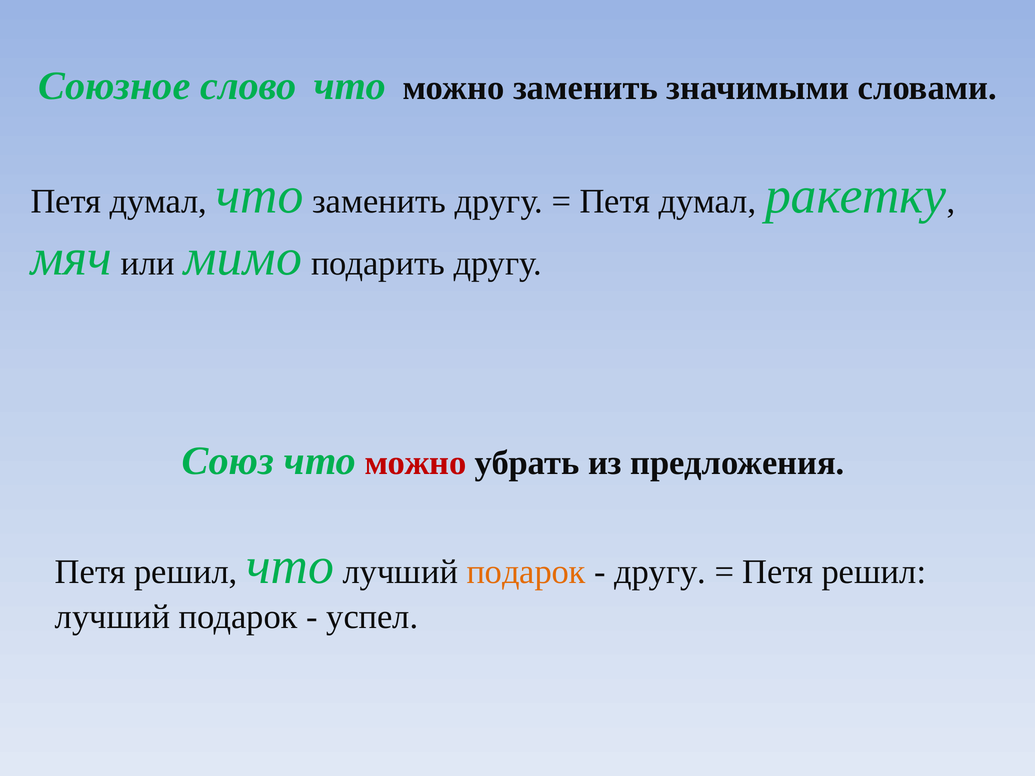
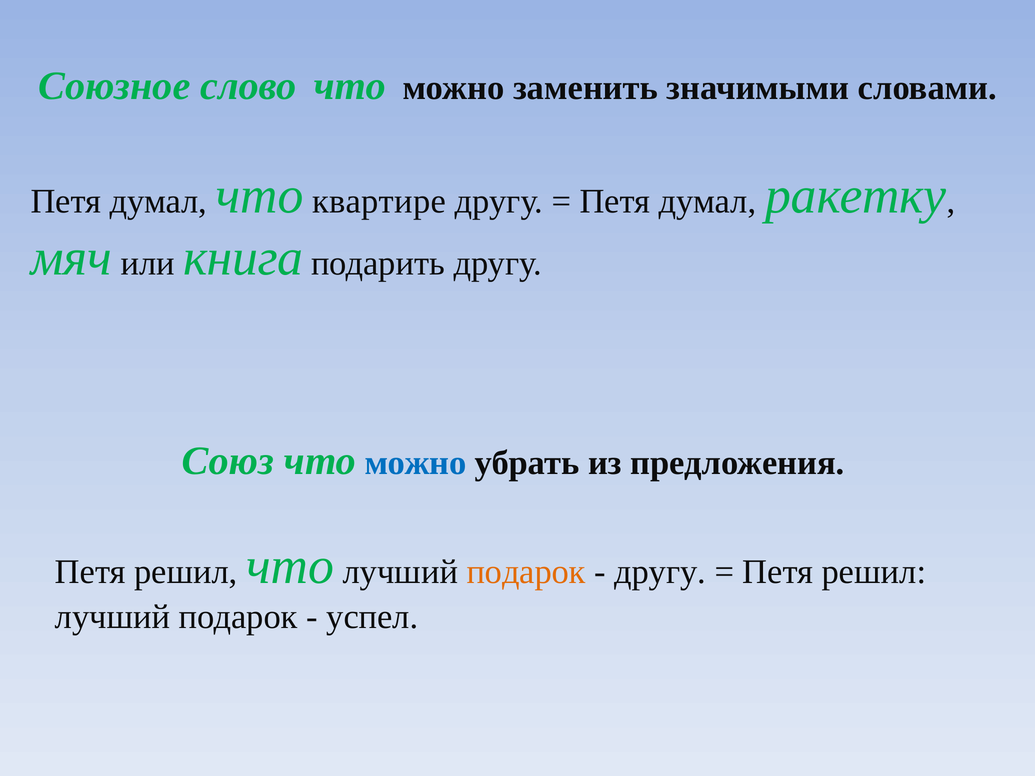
что заменить: заменить -> квартире (379, 202)
мимо: мимо -> книга (243, 258)
можно colour: red -> blue (415, 463)
